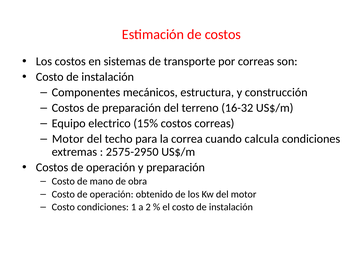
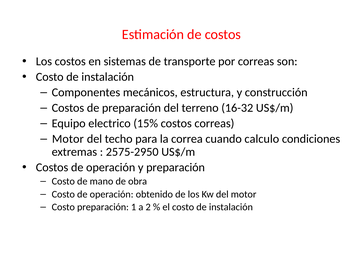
calcula: calcula -> calculo (262, 139)
Costo condiciones: condiciones -> preparación (103, 207)
